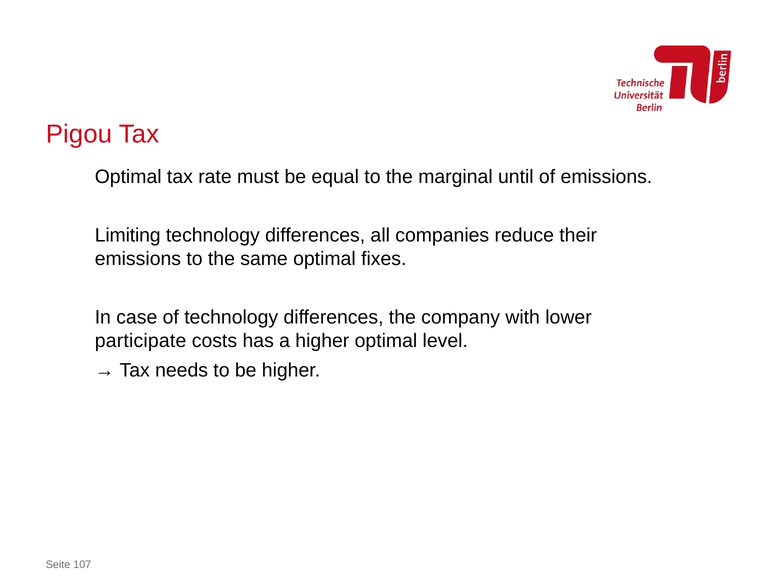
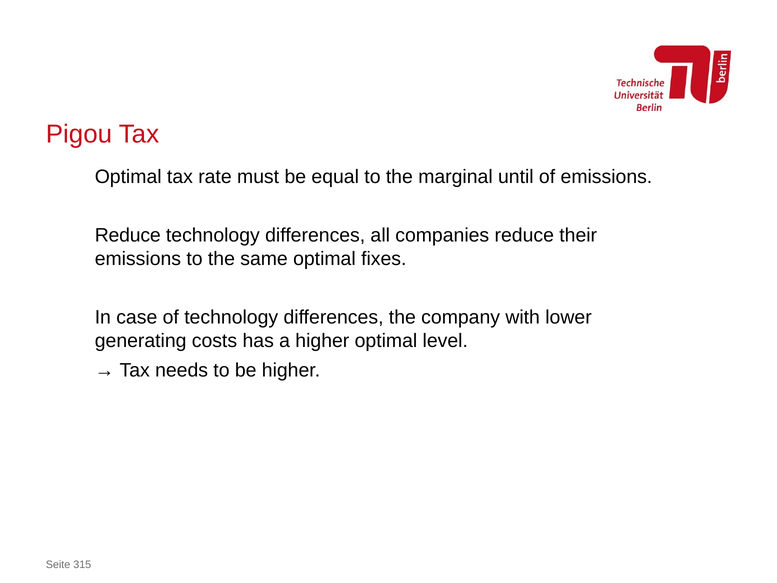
Limiting: Limiting -> Reduce (128, 235)
participate: participate -> generating (141, 341)
107: 107 -> 315 (82, 565)
